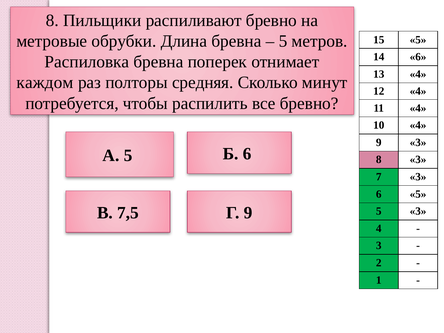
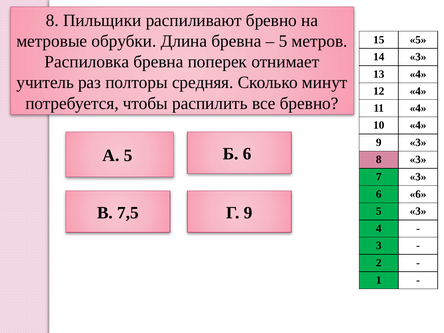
14 6: 6 -> 3 (418, 57)
каждом: каждом -> учитель (45, 83)
6 5: 5 -> 6 (418, 194)
